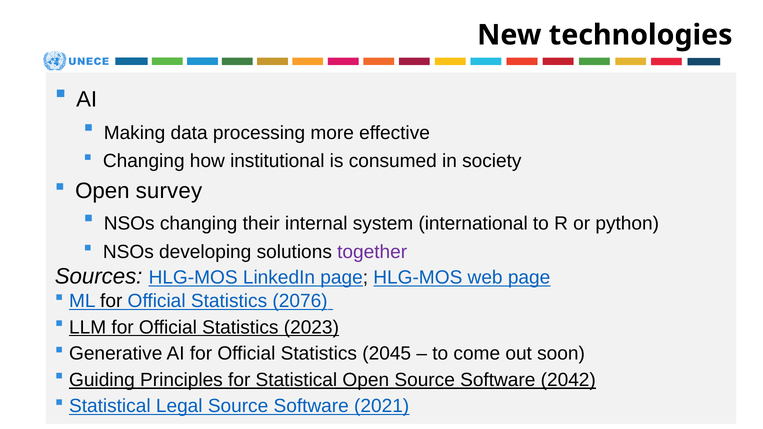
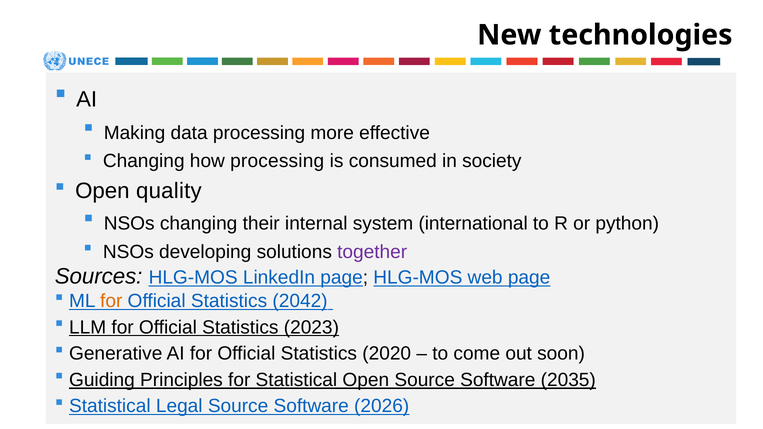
how institutional: institutional -> processing (277, 161)
survey: survey -> quality (169, 191)
for colour: black -> orange (111, 301)
2076: 2076 -> 2042 (300, 301)
2045: 2045 -> 2020 (387, 354)
2042: 2042 -> 2035 (568, 380)
2021: 2021 -> 2026 (382, 406)
